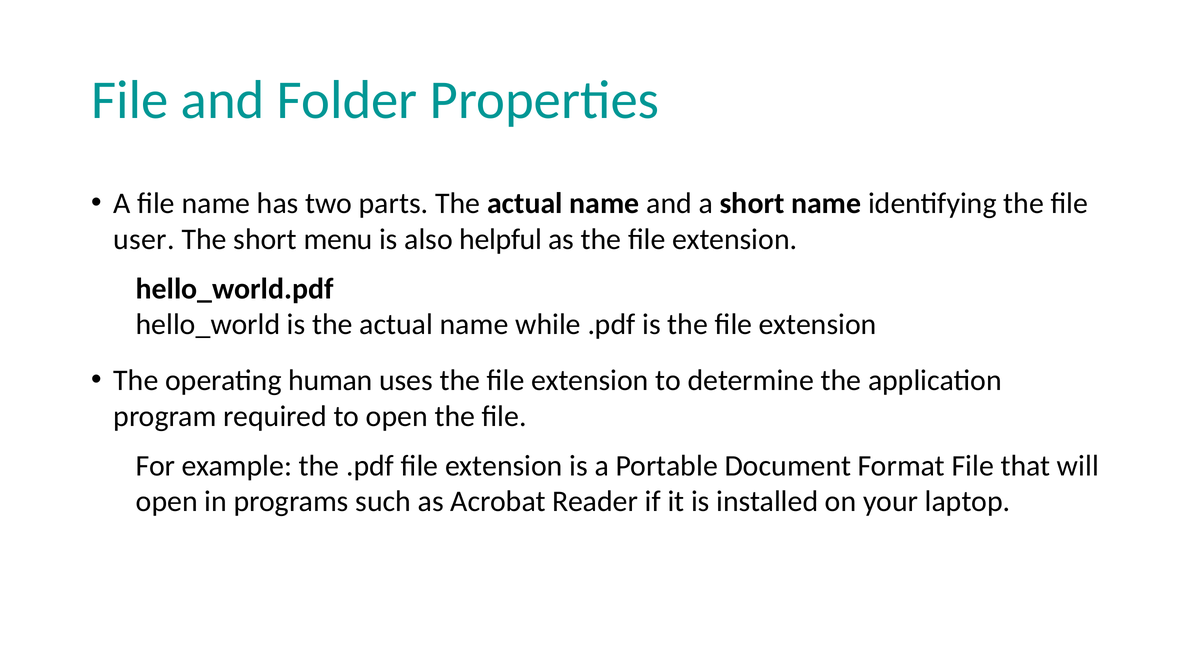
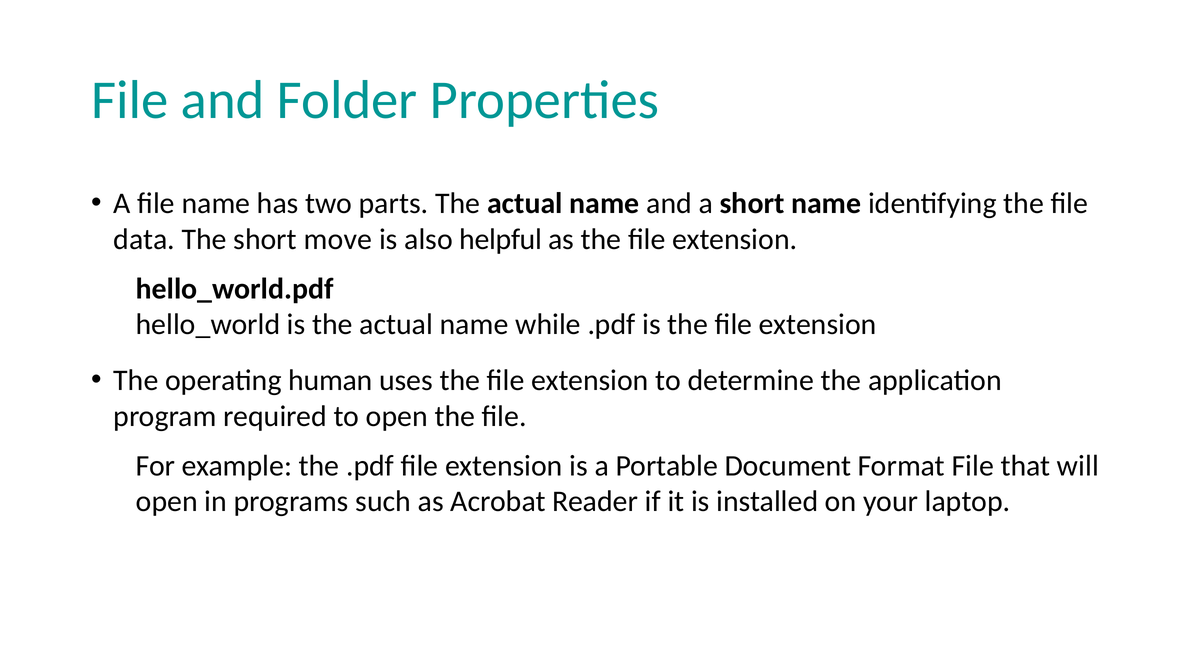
user: user -> data (144, 239)
menu: menu -> move (338, 239)
